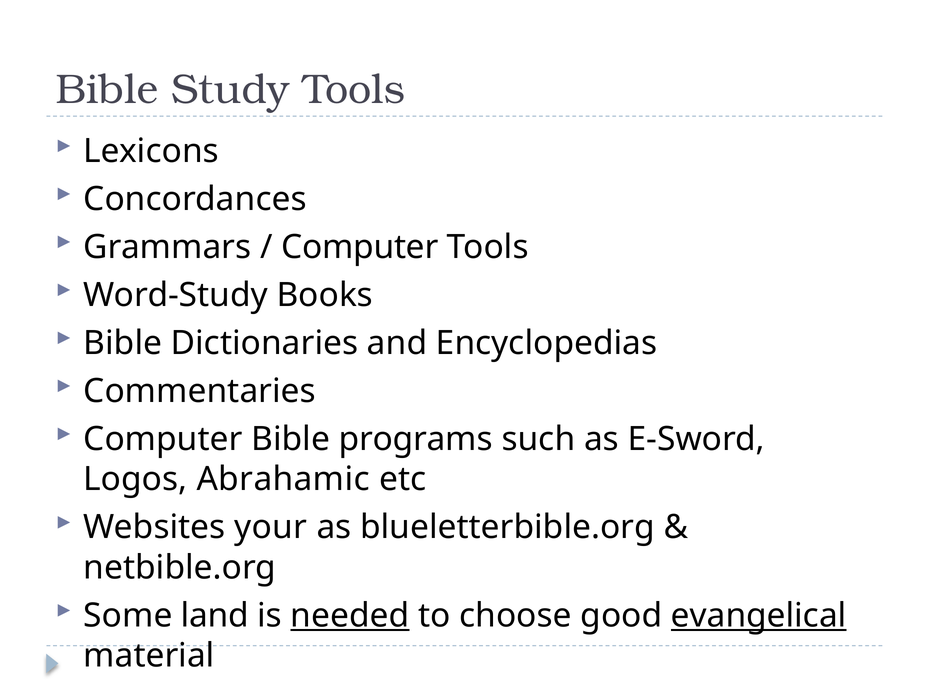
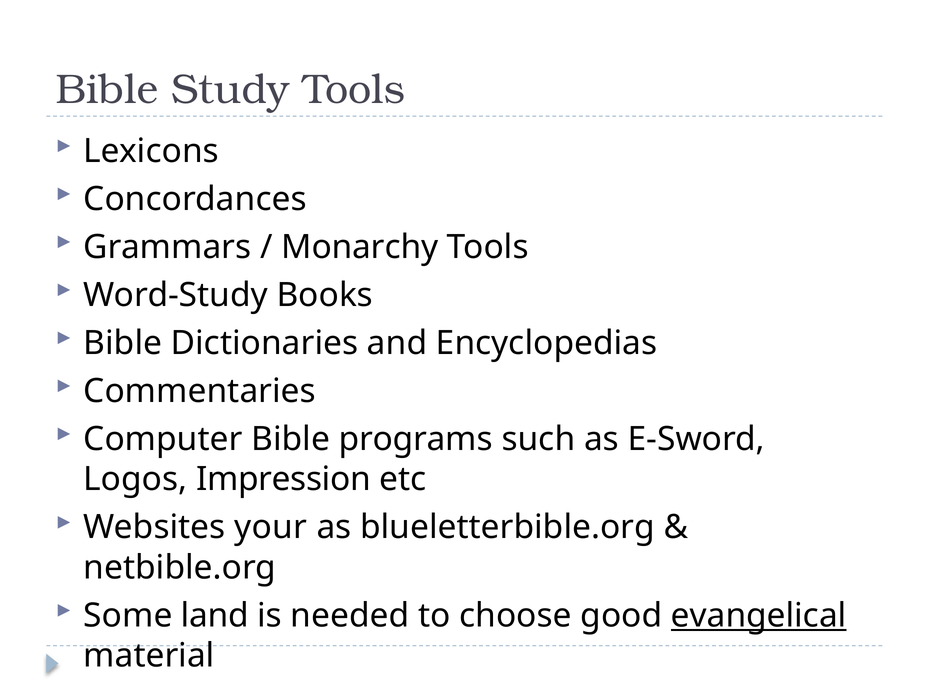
Computer: Computer -> Monarchy (360, 247)
Abrahamic: Abrahamic -> Impression (283, 479)
needed underline: present -> none (350, 615)
